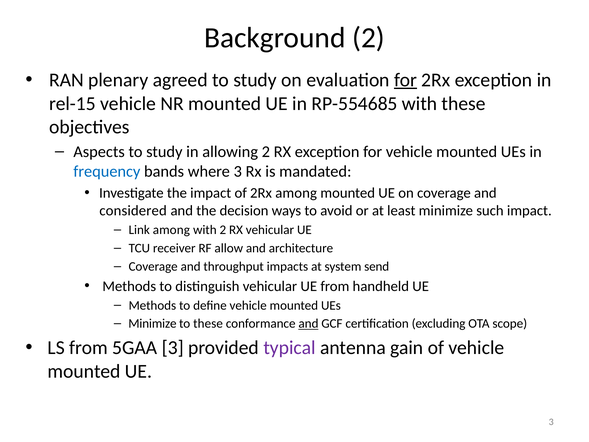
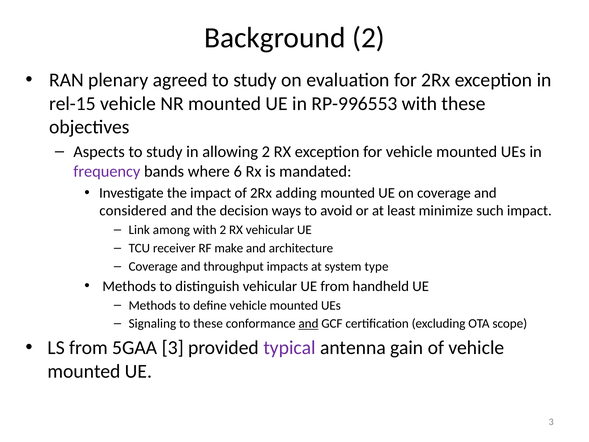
for underline: present -> none (405, 80)
RP-554685: RP-554685 -> RP-996553 (355, 103)
frequency colour: blue -> purple (107, 171)
where 3: 3 -> 6 (238, 171)
2Rx among: among -> adding (296, 193)
allow: allow -> make (229, 248)
send: send -> type (377, 266)
Minimize: Minimize -> Signaling (152, 323)
